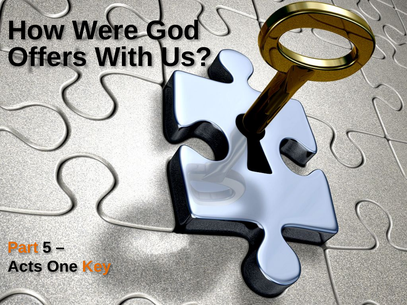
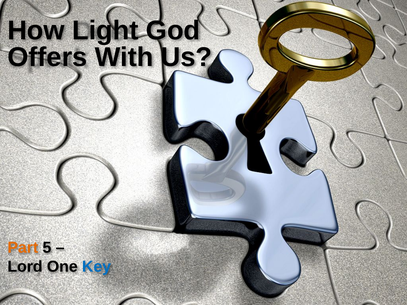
Were: Were -> Light (105, 31)
Acts: Acts -> Lord (25, 267)
Key colour: orange -> blue (97, 267)
